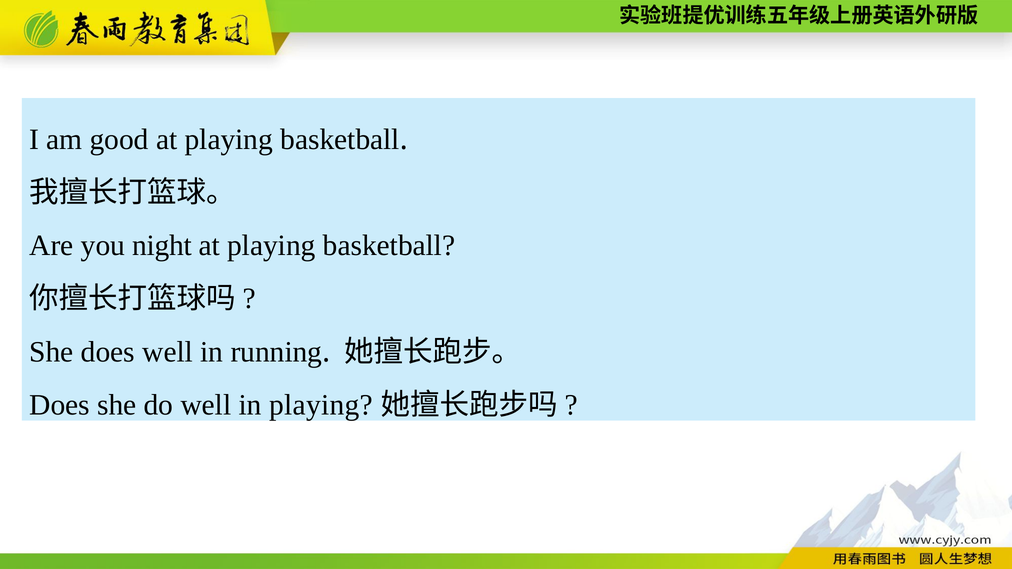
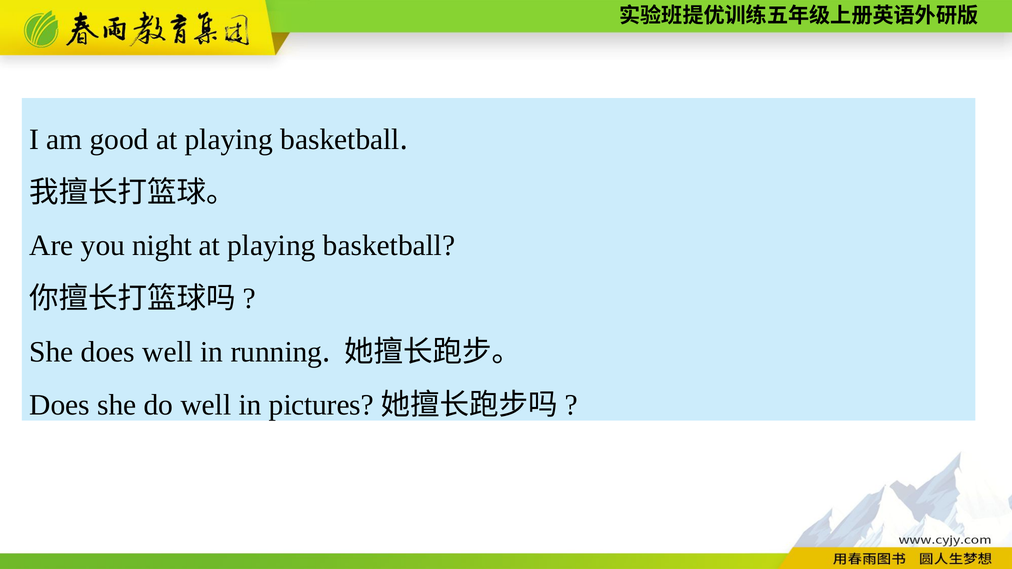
in playing: playing -> pictures (321, 405)
